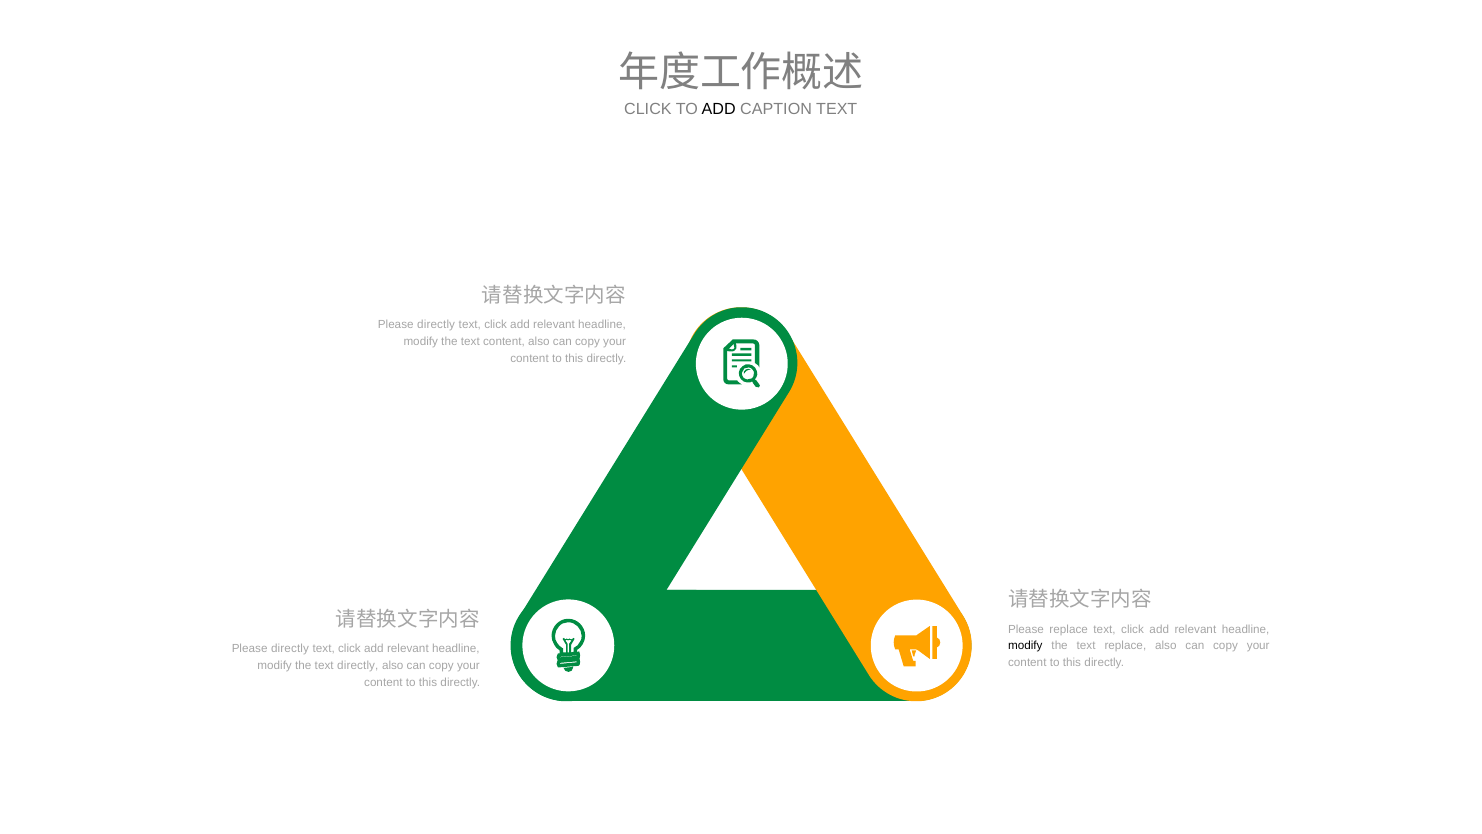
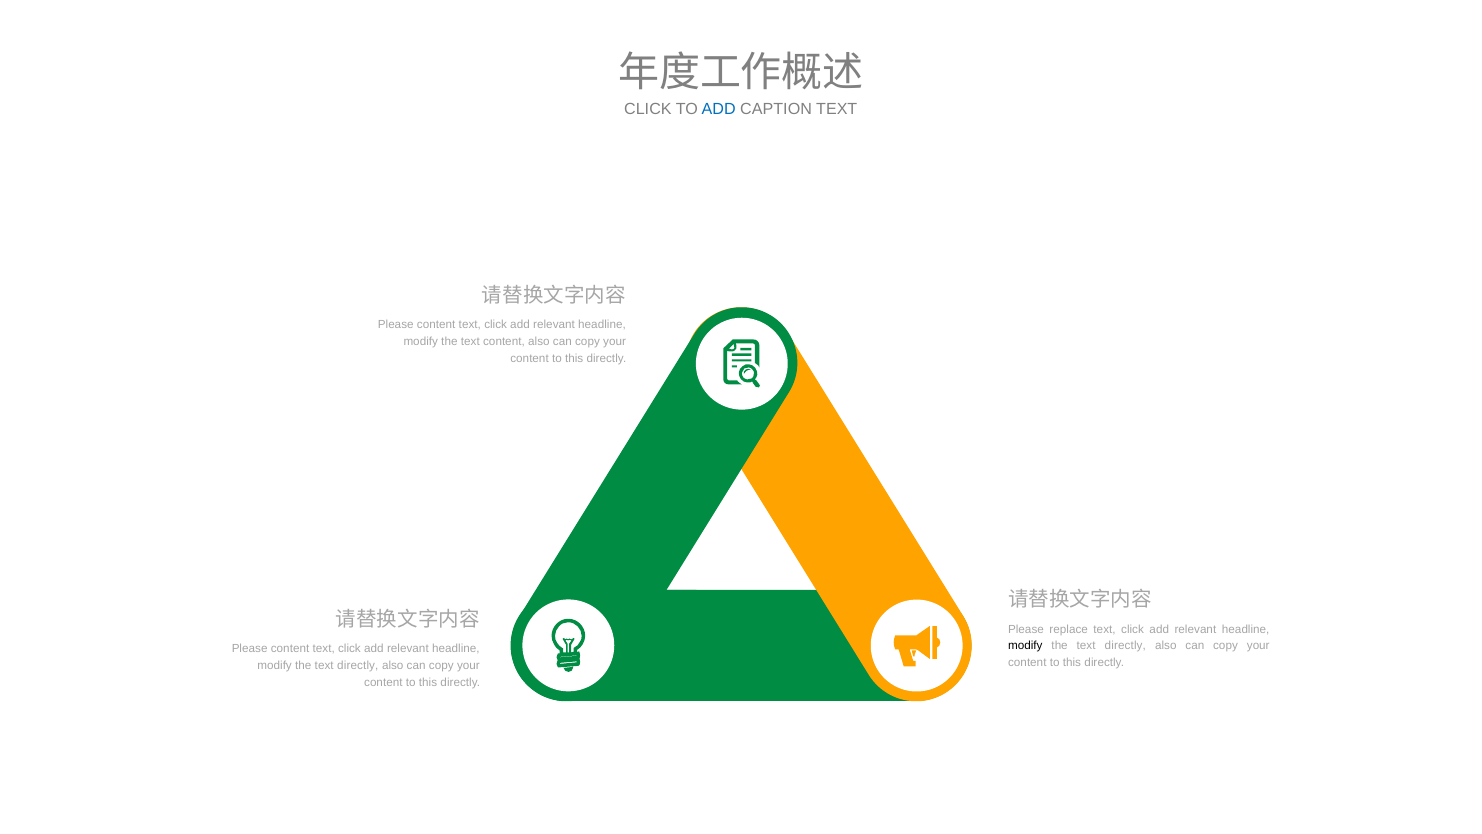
ADD colour: black -> blue (719, 109)
directly: directly -> content (436, 324)
replace: replace -> directly (1125, 646)
directly: directly -> content (290, 648)
